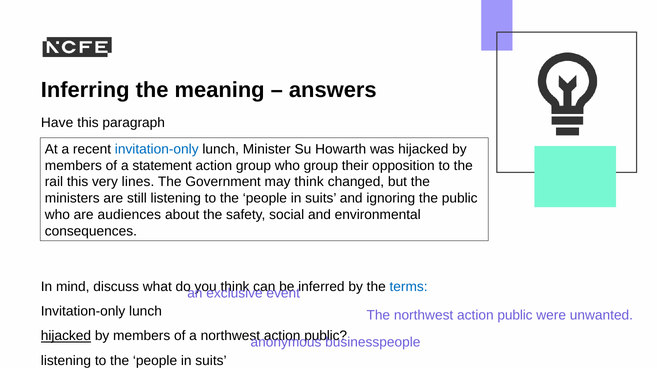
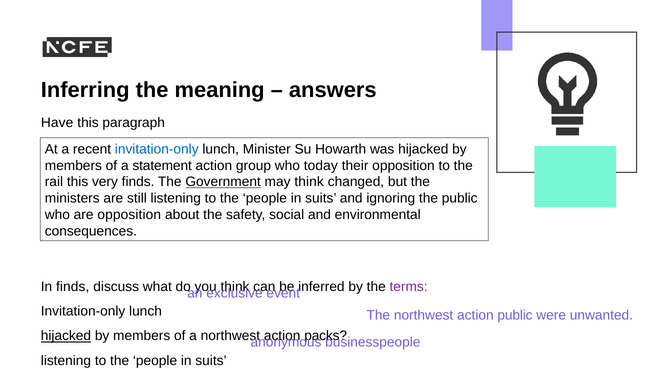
who group: group -> today (321, 166)
very lines: lines -> finds (138, 182)
Government underline: none -> present (223, 182)
are audiences: audiences -> opposition (129, 215)
In mind: mind -> finds (73, 287)
terms colour: blue -> purple (409, 287)
public: public -> packs (326, 336)
